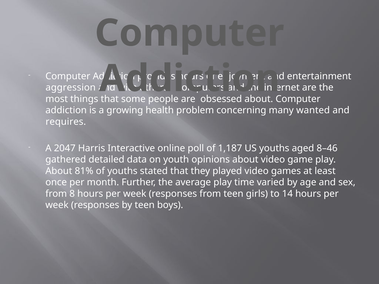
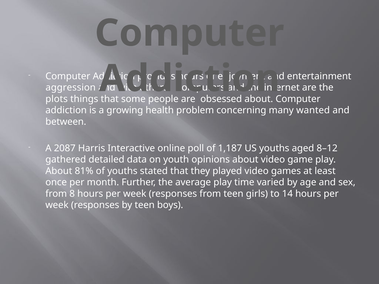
most: most -> plots (57, 99)
requires: requires -> between (66, 122)
2047: 2047 -> 2087 (65, 148)
8–46: 8–46 -> 8–12 (327, 148)
